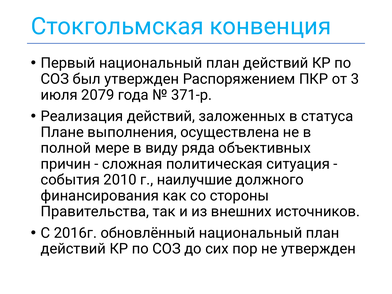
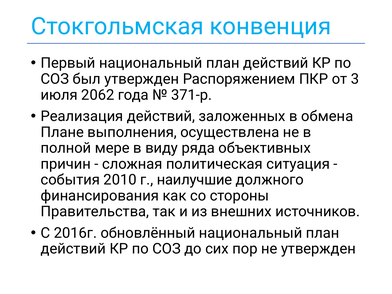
2079: 2079 -> 2062 (98, 95)
статуса: статуса -> обмена (327, 116)
